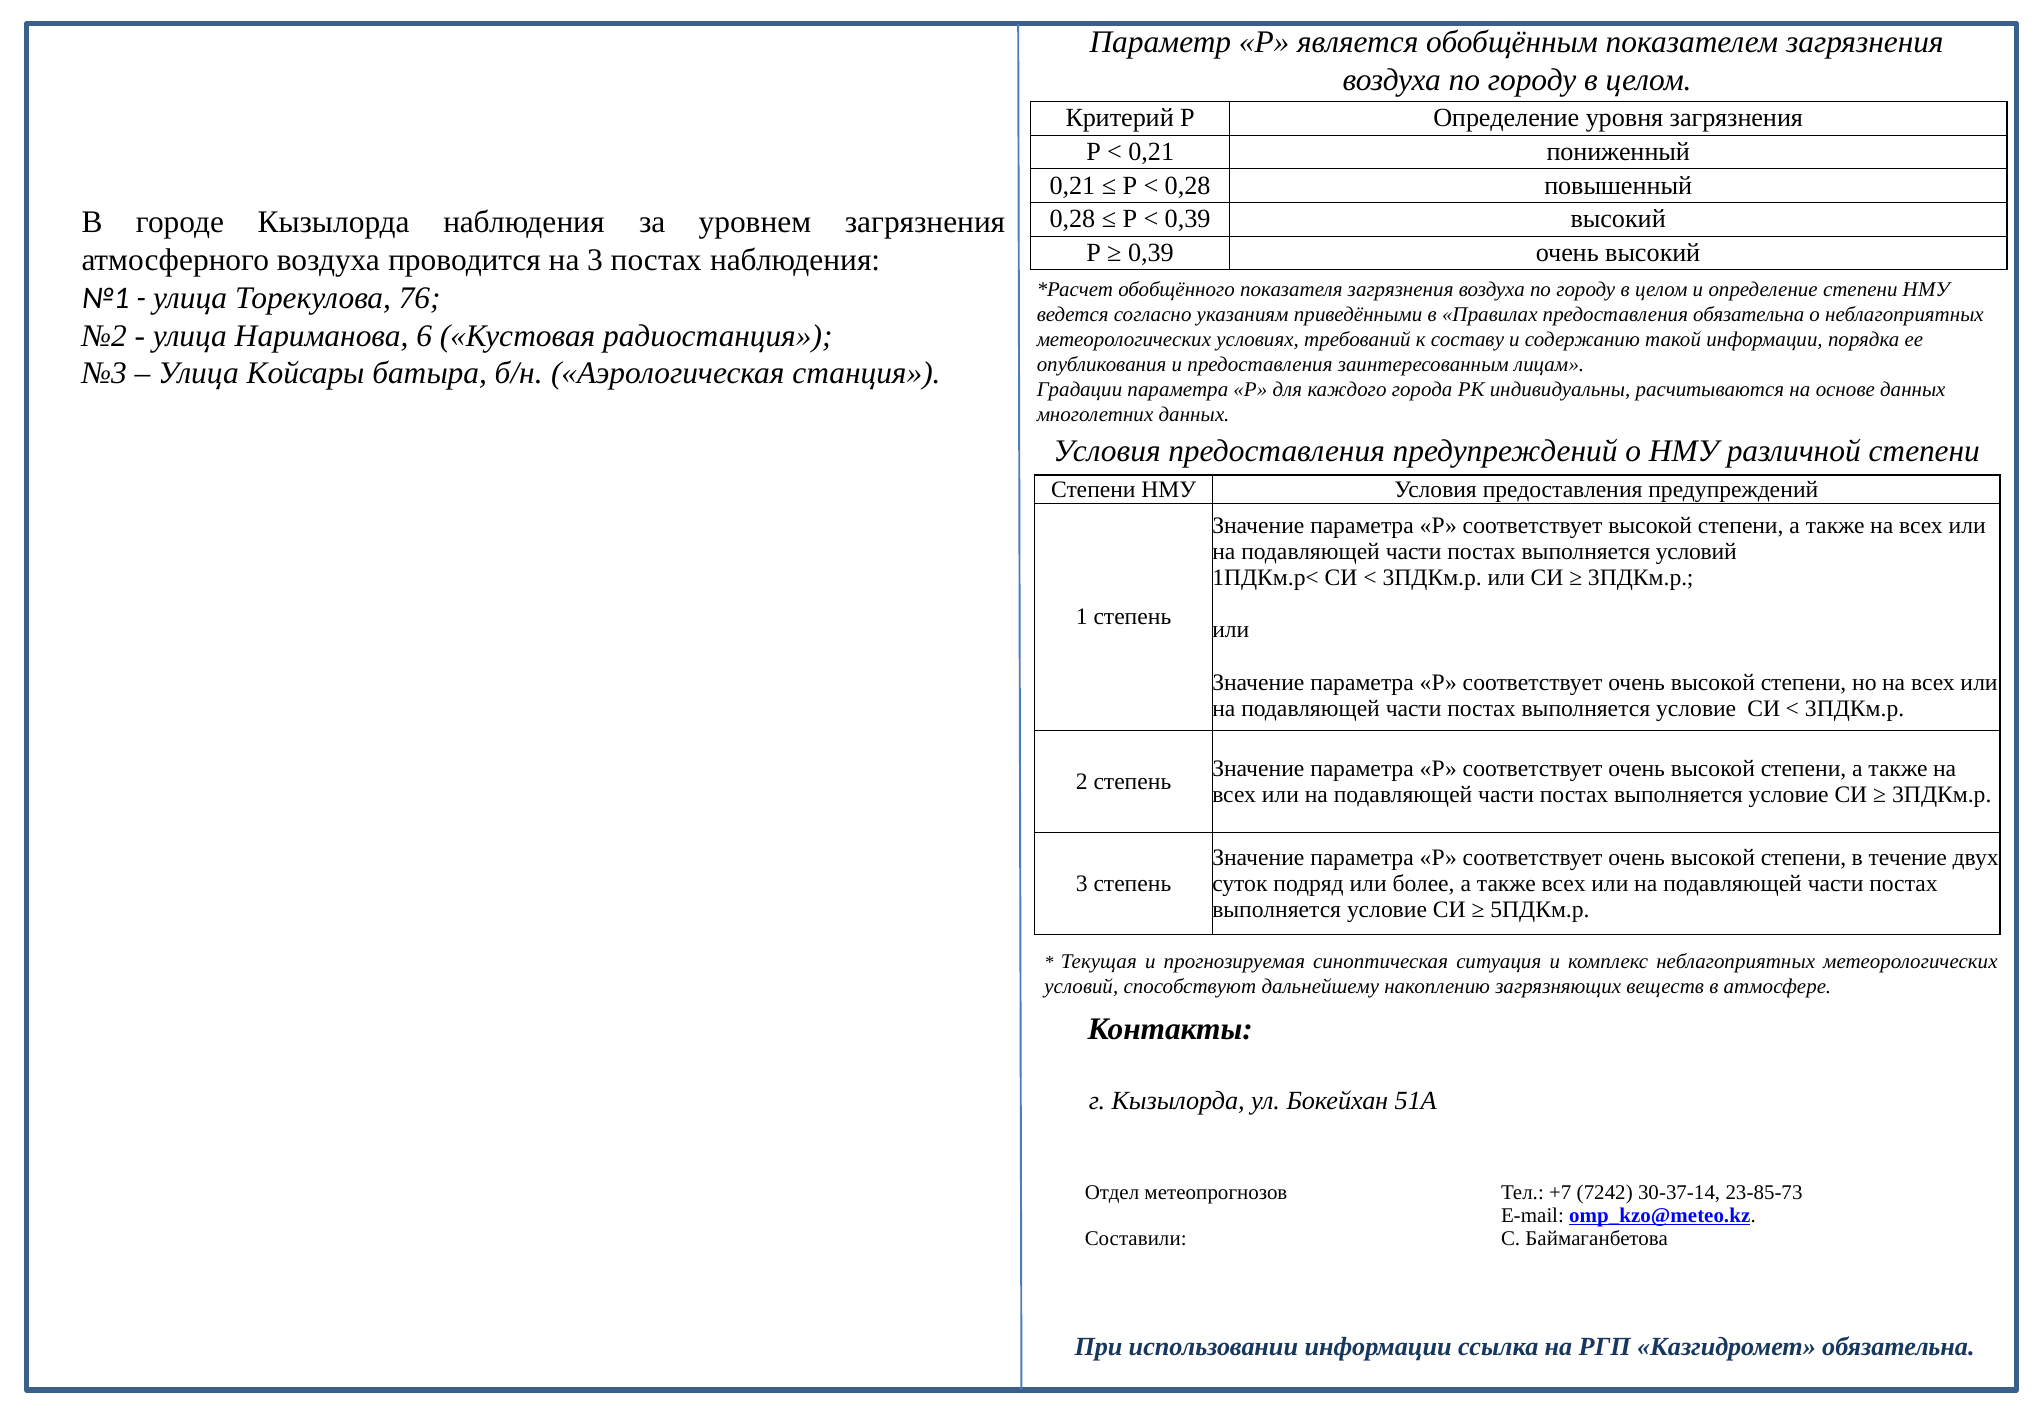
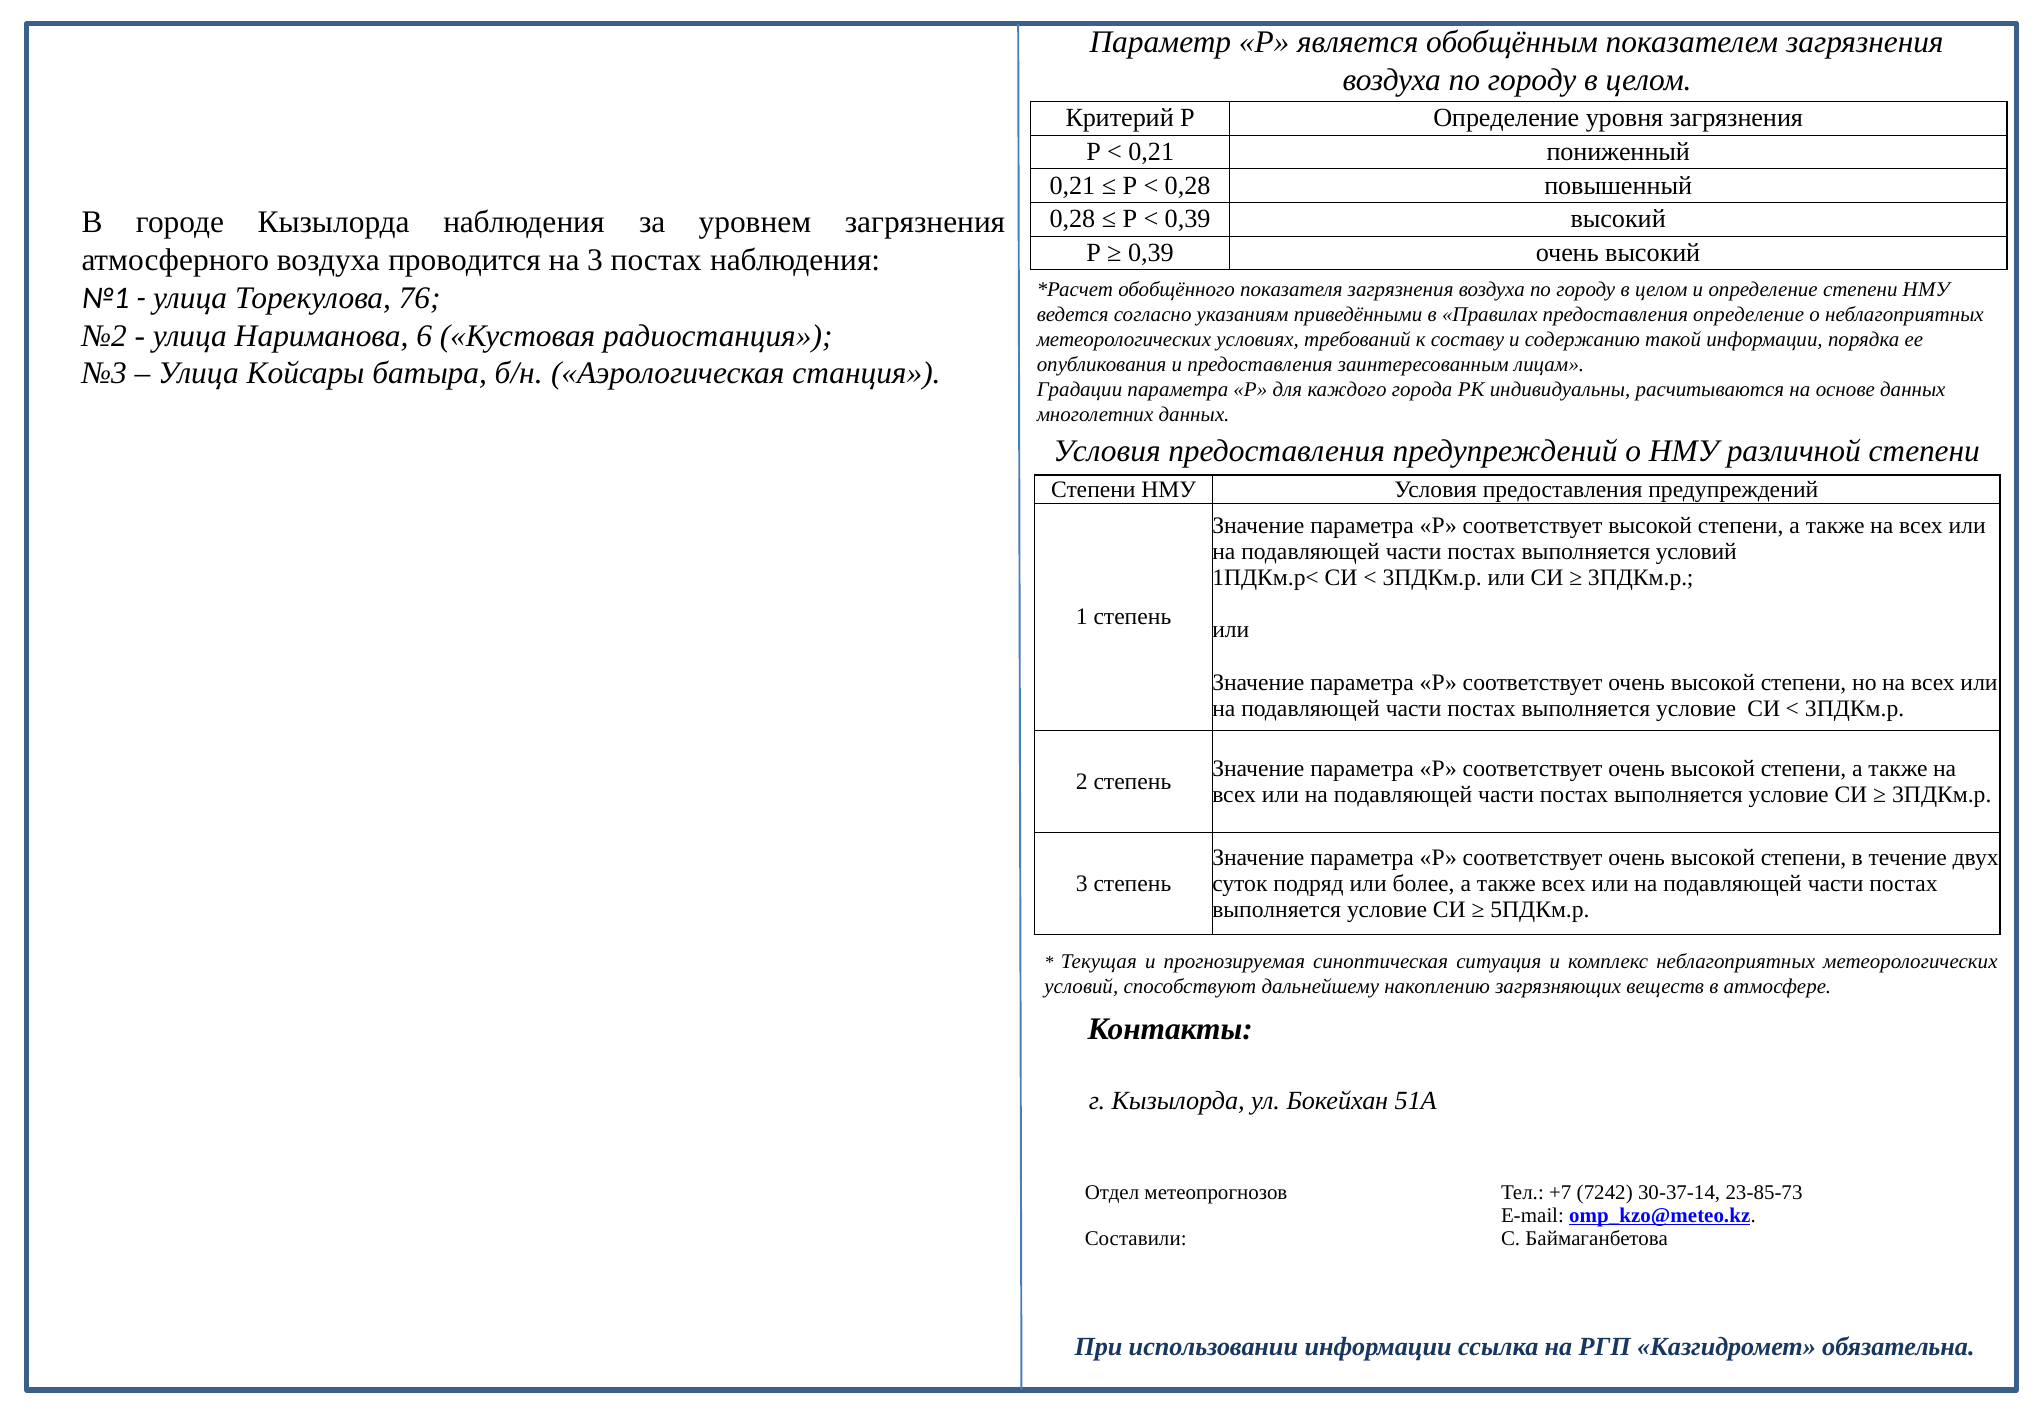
предоставления обязательна: обязательна -> определение (1749, 315)
